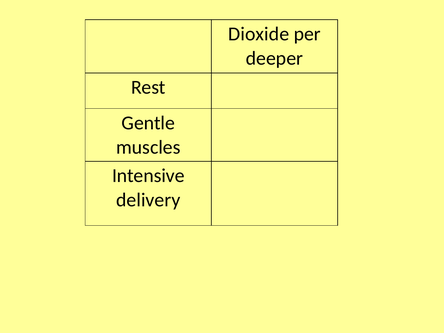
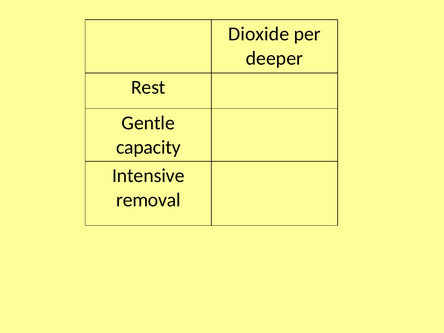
muscles: muscles -> capacity (148, 147)
delivery: delivery -> removal (148, 200)
